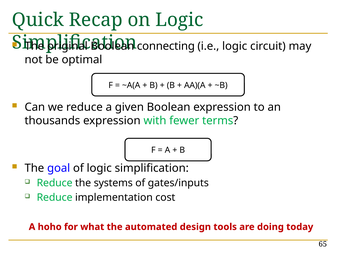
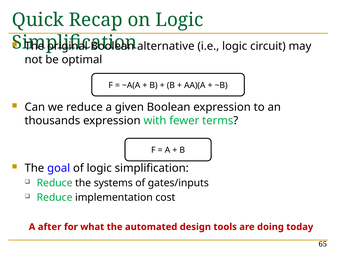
connecting: connecting -> alternative (166, 46)
hoho: hoho -> after (50, 227)
